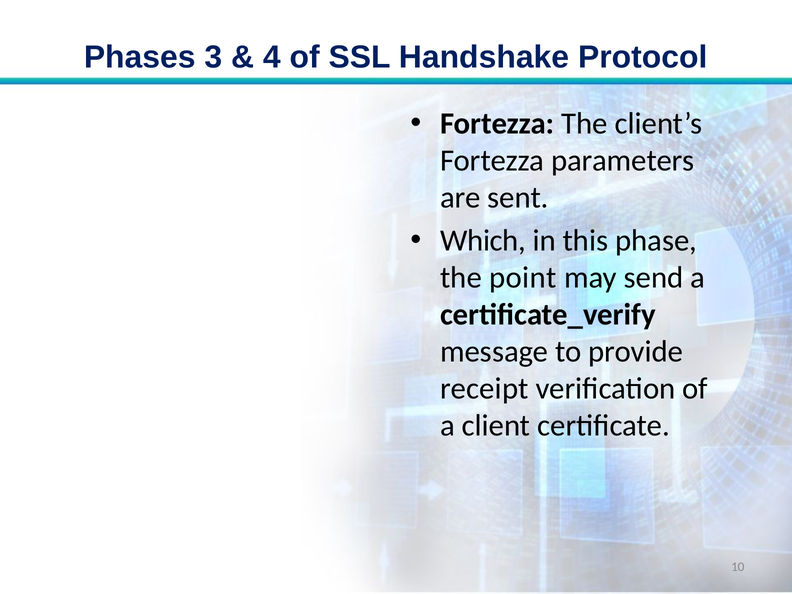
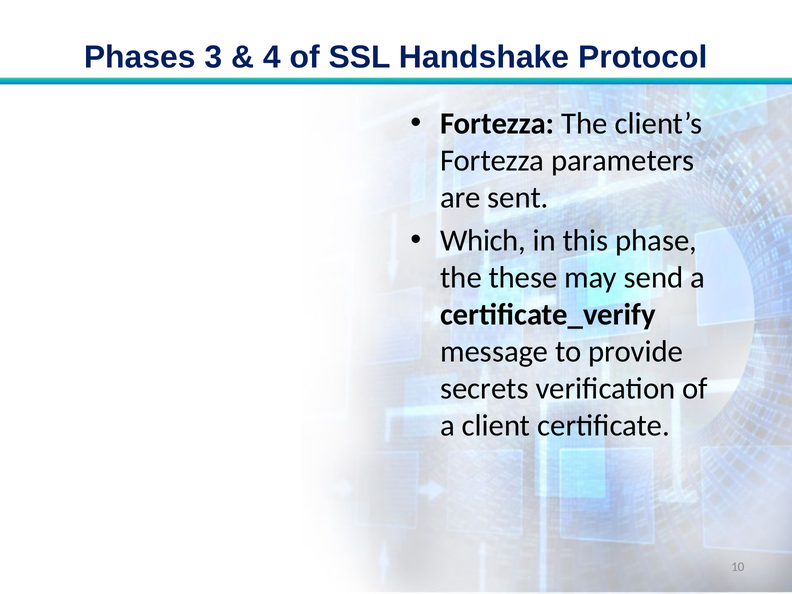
point: point -> these (523, 278)
receipt: receipt -> secrets (484, 389)
